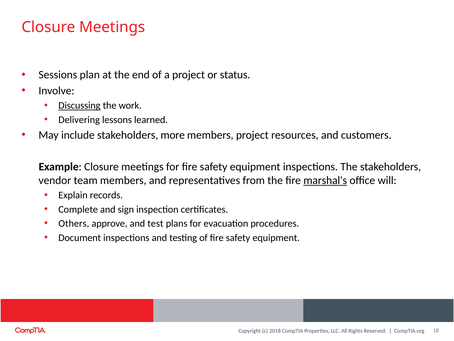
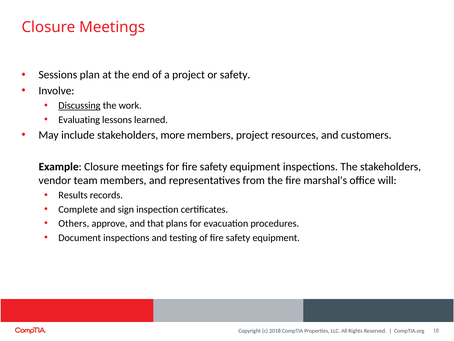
or status: status -> safety (235, 75)
Delivering: Delivering -> Evaluating (79, 120)
marshal's underline: present -> none (325, 180)
Explain: Explain -> Results (73, 195)
test: test -> that (156, 223)
